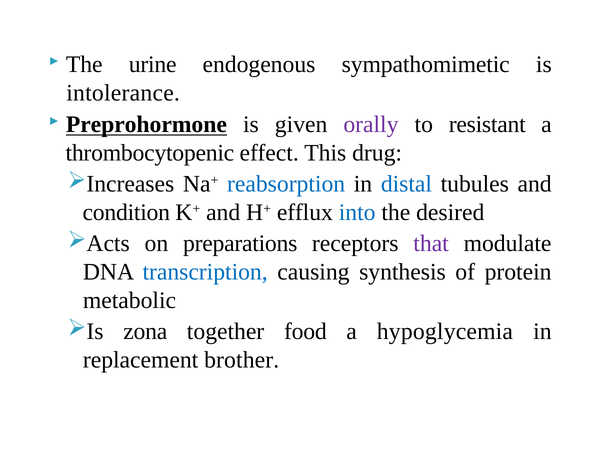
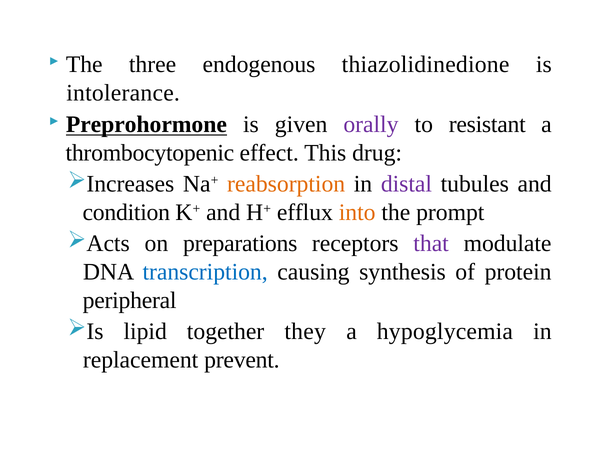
urine: urine -> three (153, 64)
sympathomimetic: sympathomimetic -> thiazolidinedione (426, 64)
reabsorption colour: blue -> orange (286, 184)
distal colour: blue -> purple (406, 184)
into colour: blue -> orange (357, 212)
desired: desired -> prompt (450, 212)
metabolic: metabolic -> peripheral (130, 300)
zona: zona -> lipid (145, 331)
food: food -> they (305, 331)
brother: brother -> prevent (242, 360)
